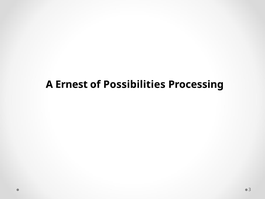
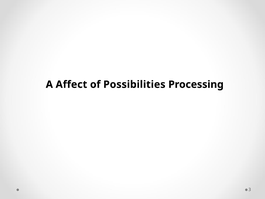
Ernest: Ernest -> Affect (71, 84)
